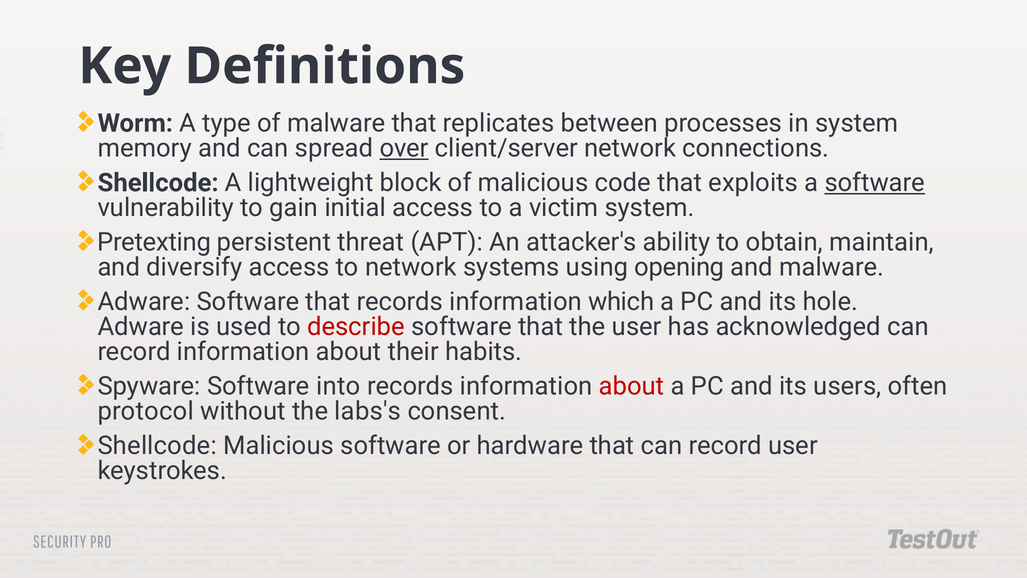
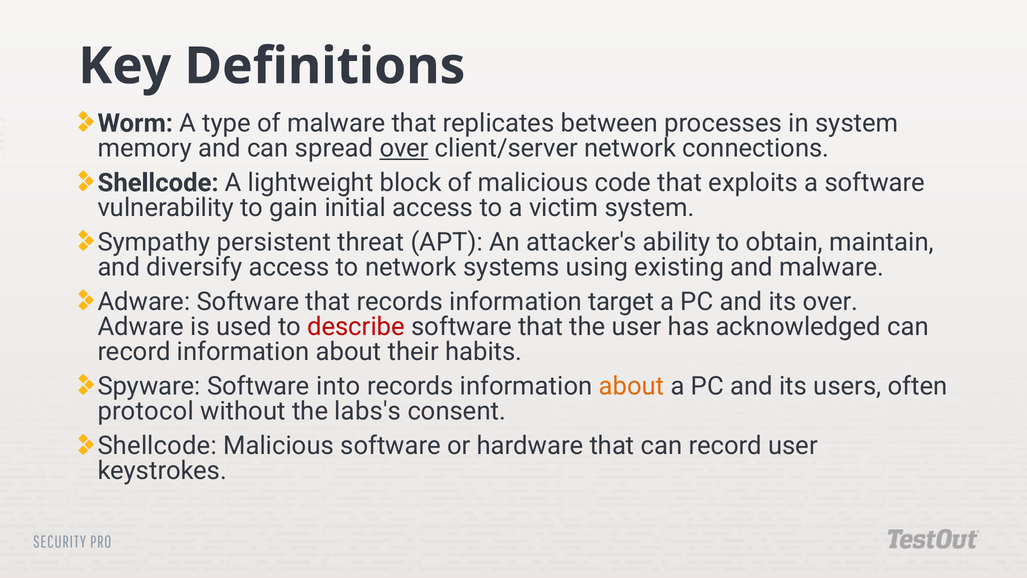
software underline: present -> none (875, 183)
Pretexting: Pretexting -> Sympathy (154, 242)
opening: opening -> existing (679, 267)
which: which -> target (621, 302)
its hole: hole -> over (830, 302)
about colour: red -> orange (631, 386)
